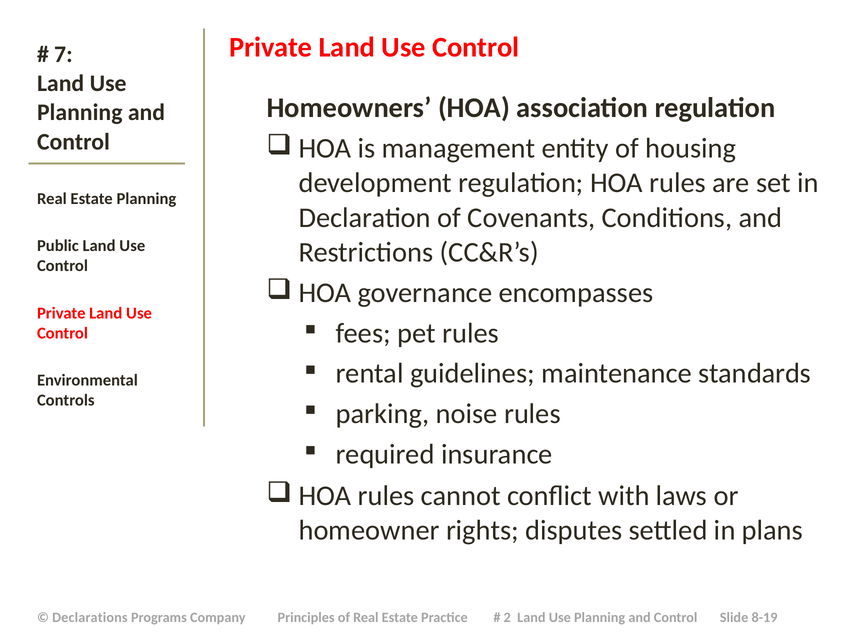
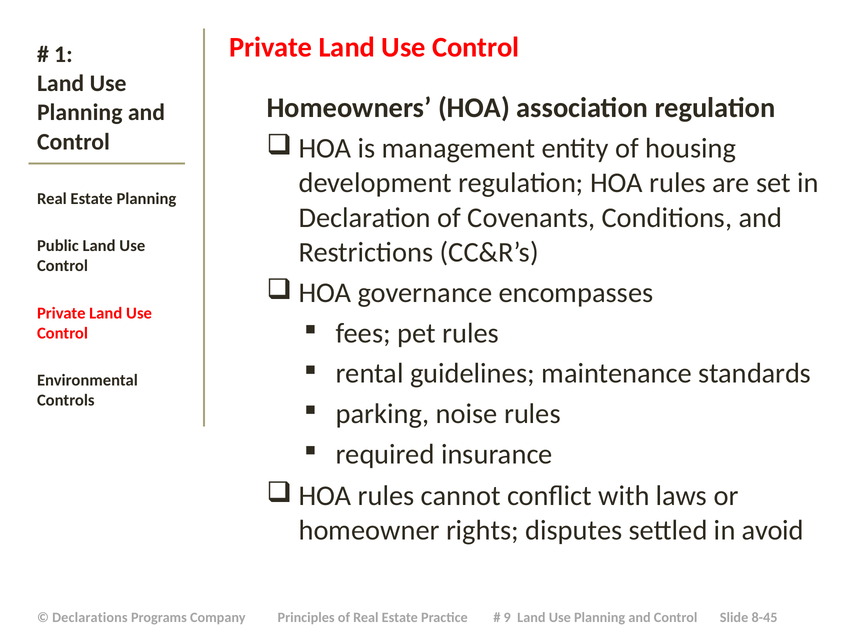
7: 7 -> 1 (63, 55)
plans: plans -> avoid (773, 531)
2: 2 -> 9 (507, 618)
8-19: 8-19 -> 8-45 (765, 618)
